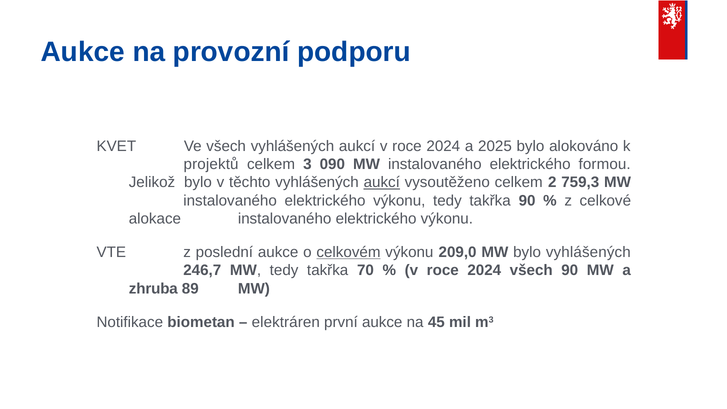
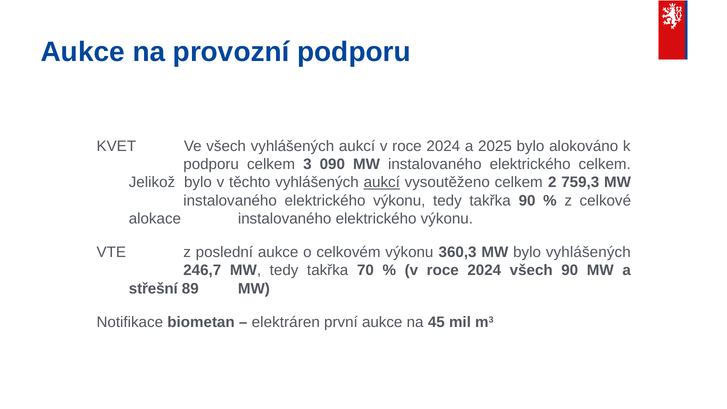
projektů: projektů -> podporu (211, 164)
elektrického formou: formou -> celkem (605, 164)
celkovém underline: present -> none (349, 252)
209,0: 209,0 -> 360,3 (458, 252)
zhruba: zhruba -> střešní (153, 289)
